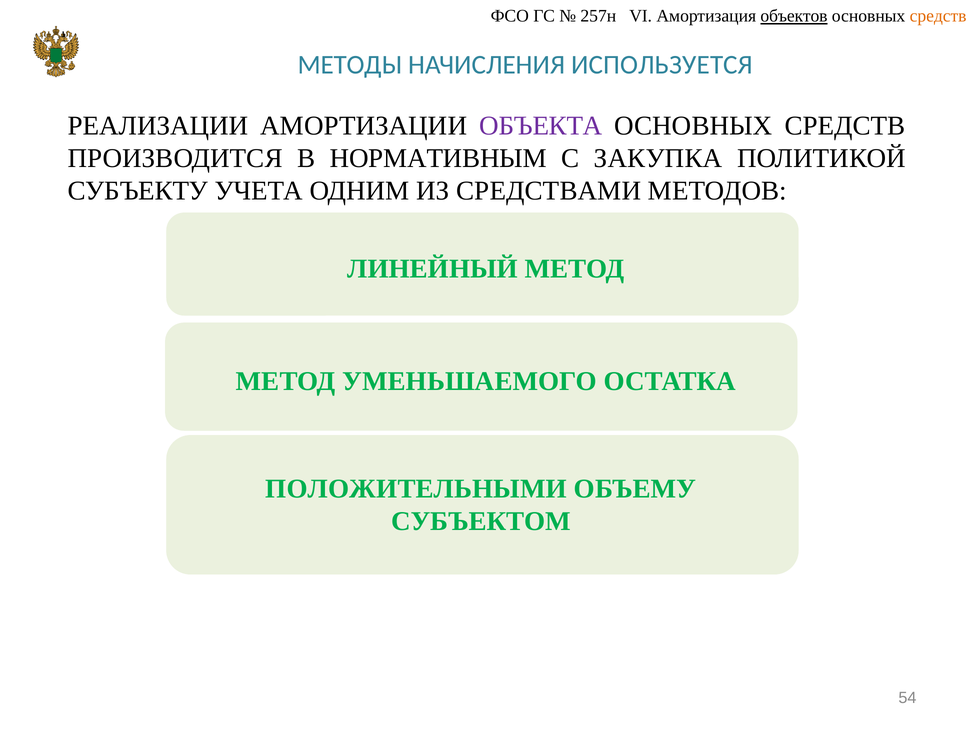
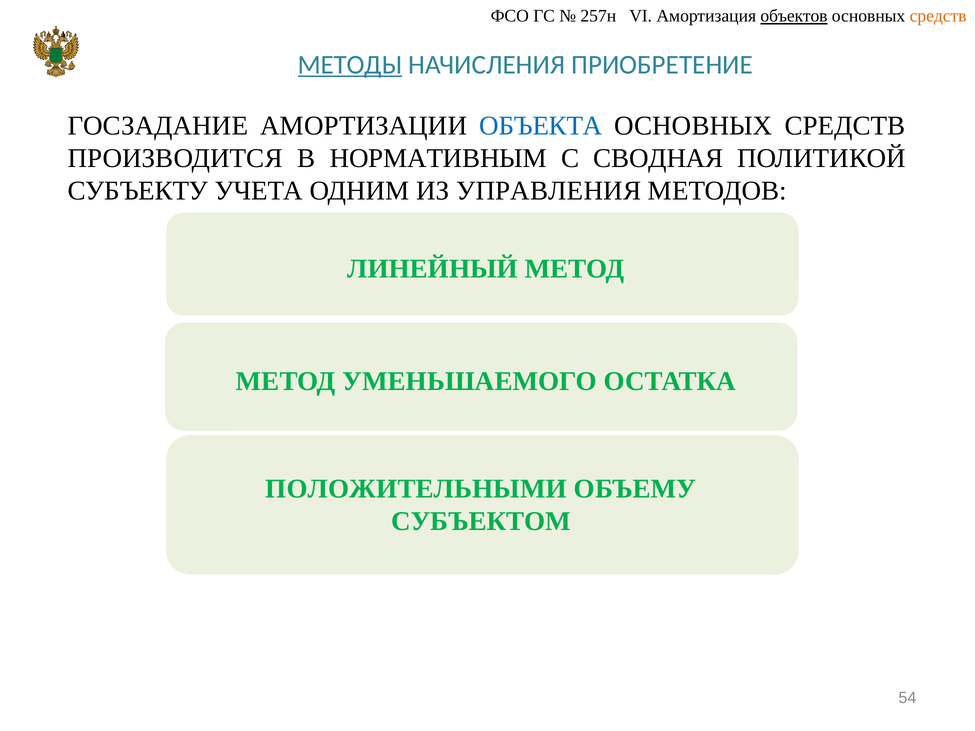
МЕТОДЫ underline: none -> present (350, 65)
ИСПОЛЬЗУЕТСЯ: ИСПОЛЬЗУЕТСЯ -> ПРИОБРЕТЕНИЕ (662, 65)
РЕАЛИЗАЦИИ: РЕАЛИЗАЦИИ -> ГОСЗАДАНИЕ (158, 126)
ОБЪЕКТА colour: purple -> blue (541, 126)
ЗАКУПКА: ЗАКУПКА -> СВОДНАЯ (658, 158)
СРЕДСТВАМИ: СРЕДСТВАМИ -> УПРАВЛЕНИЯ (549, 191)
